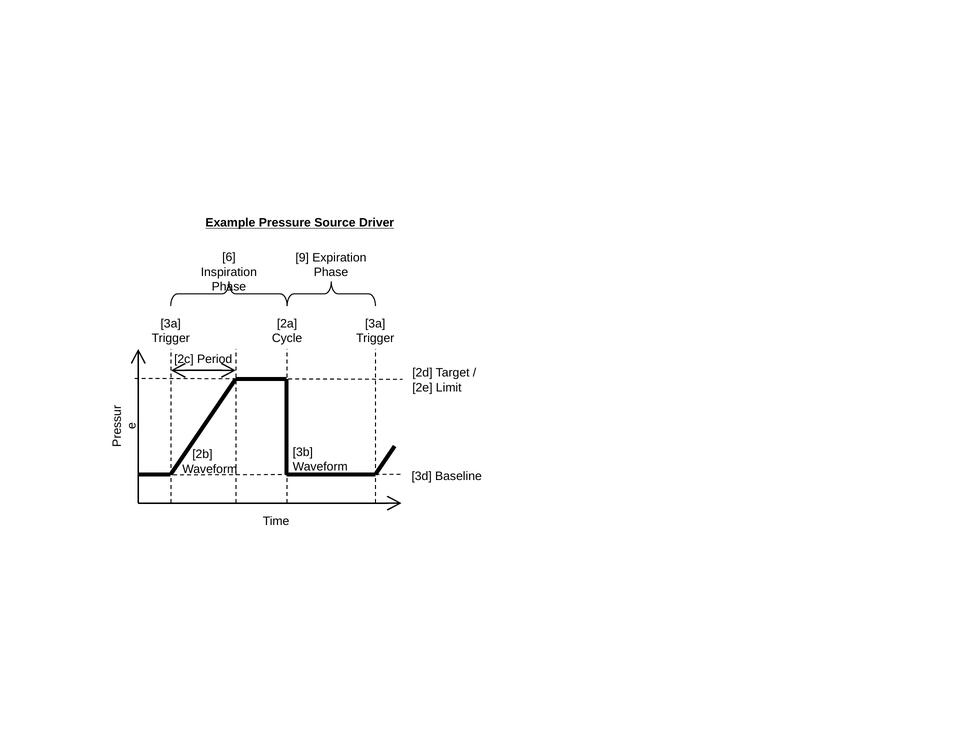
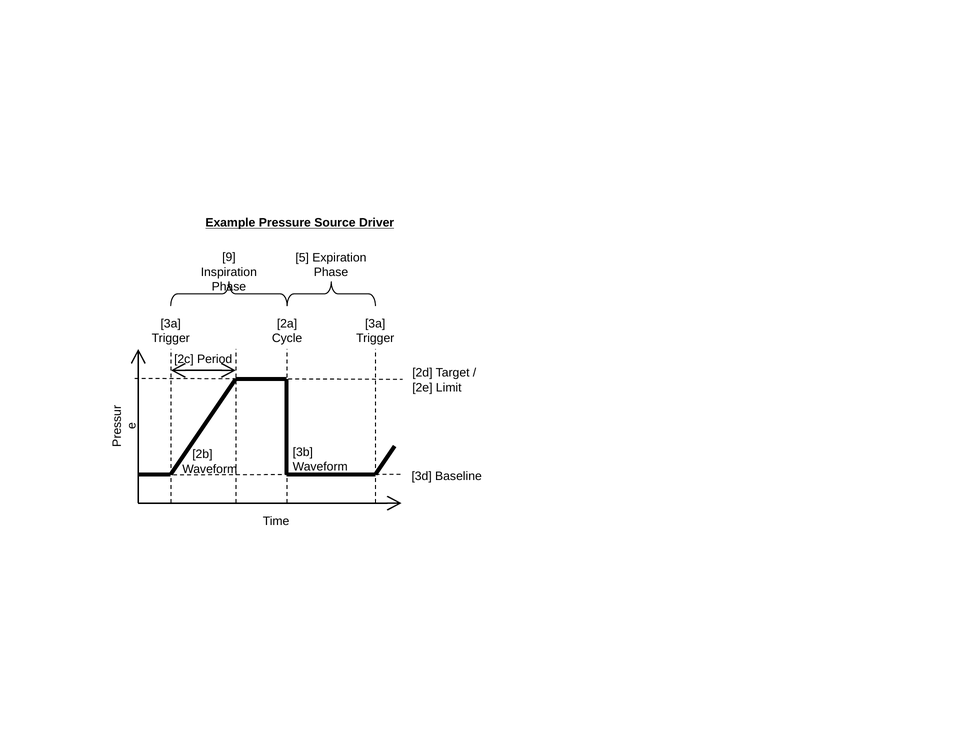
6: 6 -> 9 (229, 257)
9: 9 -> 5 (302, 258)
